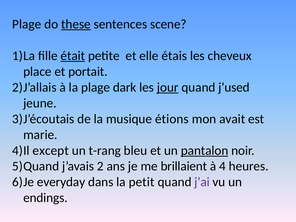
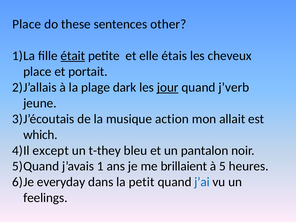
Plage: Plage -> Place (27, 24)
these underline: present -> none (76, 24)
scene: scene -> other (168, 24)
j’used: j’used -> j’verb (234, 87)
étions: étions -> action (172, 119)
avait: avait -> allait (232, 119)
marie: marie -> which (40, 135)
t-rang: t-rang -> t-they (105, 150)
pantalon underline: present -> none (205, 150)
2: 2 -> 1 (100, 166)
4: 4 -> 5 (222, 166)
j’ai colour: purple -> blue (202, 182)
endings: endings -> feelings (45, 198)
